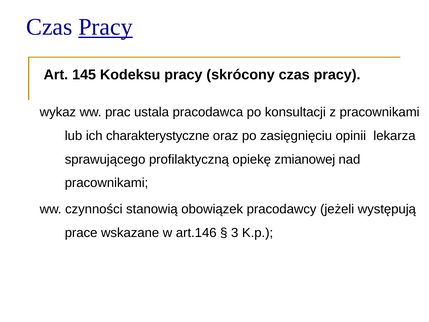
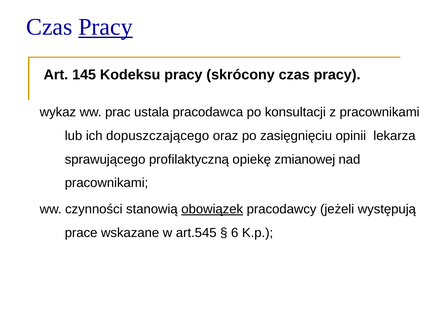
charakterystyczne: charakterystyczne -> dopuszczającego (158, 136)
obowiązek underline: none -> present (212, 209)
art.146: art.146 -> art.545 (196, 233)
3: 3 -> 6 (235, 233)
